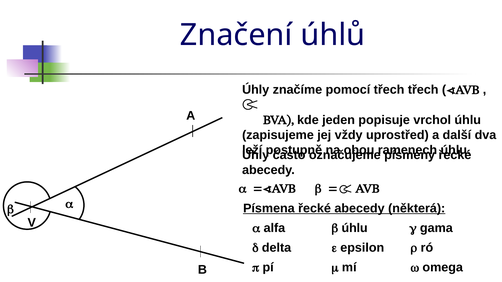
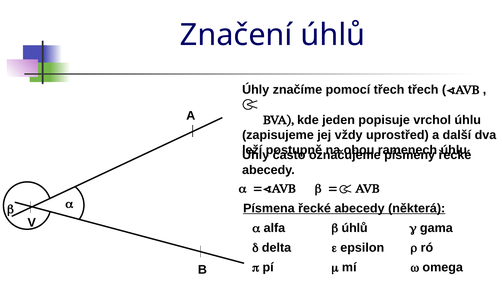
b úhlu: úhlu -> úhlů (355, 228)
